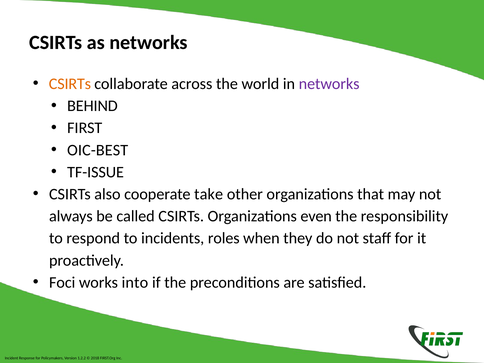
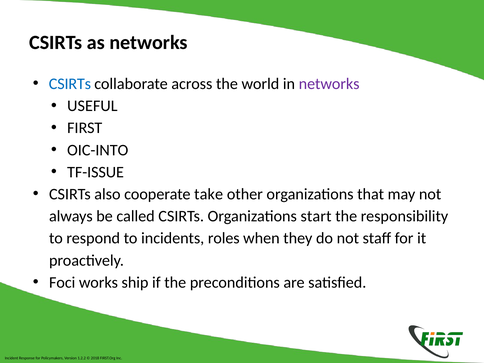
CSIRTs colour: orange -> blue (70, 84)
BEHIND: BEHIND -> USEFUL (92, 106)
OIC-BEST: OIC-BEST -> OIC-INTO (98, 150)
even: even -> start (316, 216)
into: into -> ship (135, 282)
